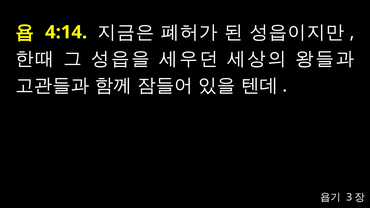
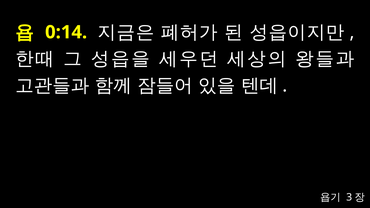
4:14: 4:14 -> 0:14 (66, 32)
